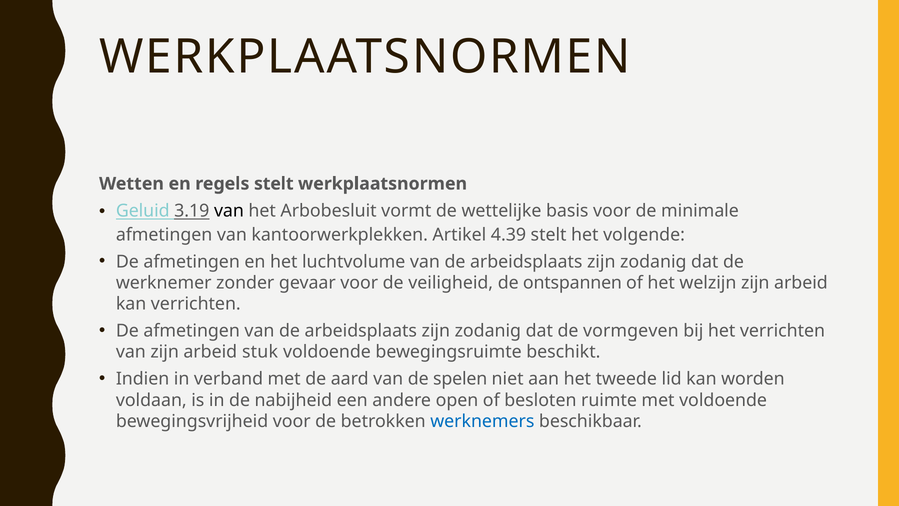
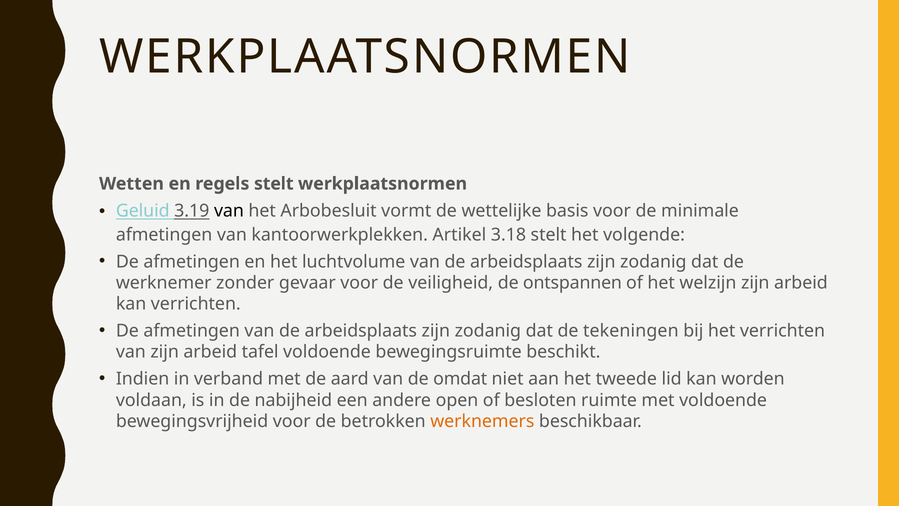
4.39: 4.39 -> 3.18 (508, 234)
vormgeven: vormgeven -> tekeningen (631, 331)
stuk: stuk -> tafel (260, 352)
spelen: spelen -> omdat (460, 379)
werknemers colour: blue -> orange (482, 421)
